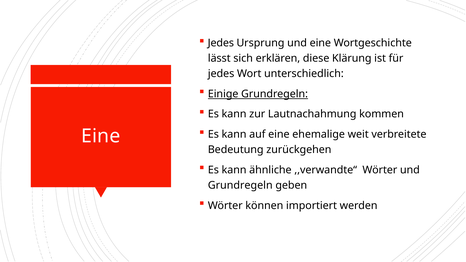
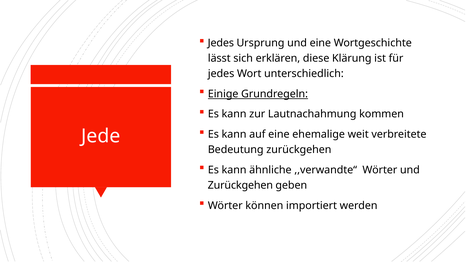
Eine: Eine -> Jede (101, 136)
Grundregeln: Grundregeln -> Zurückgehen (240, 185)
